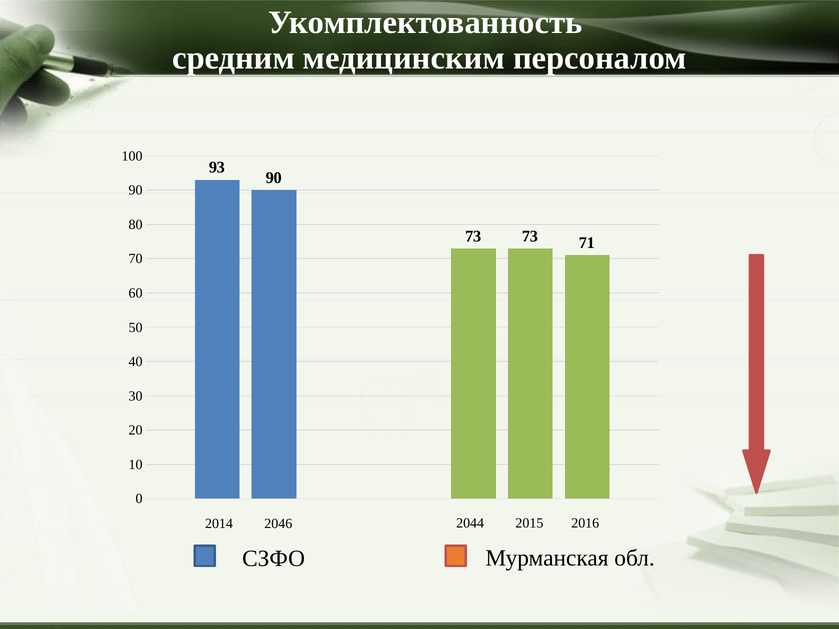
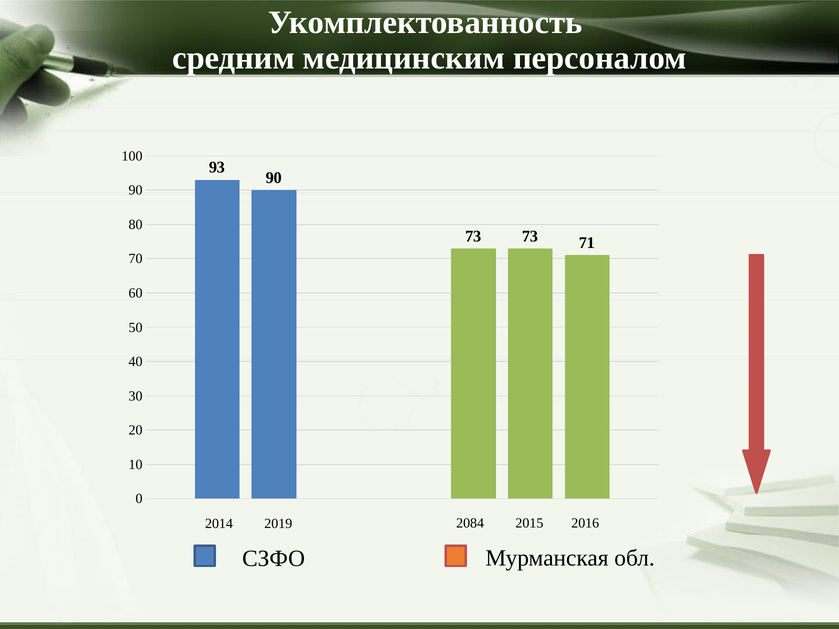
2044: 2044 -> 2084 (470, 523)
2046: 2046 -> 2019 (278, 524)
